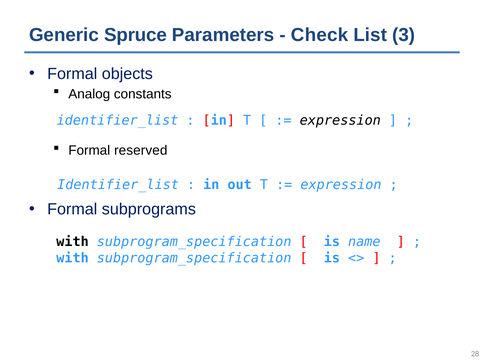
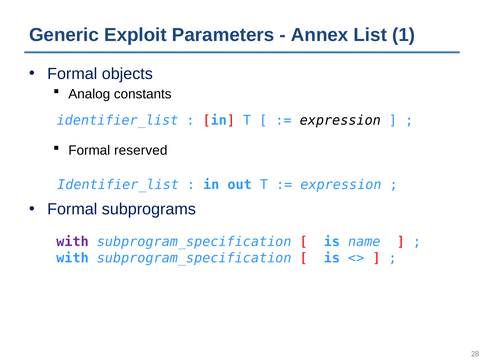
Spruce: Spruce -> Exploit (135, 35)
Check: Check -> Annex (320, 35)
3: 3 -> 1 (404, 35)
with colour: black -> purple (73, 242)
